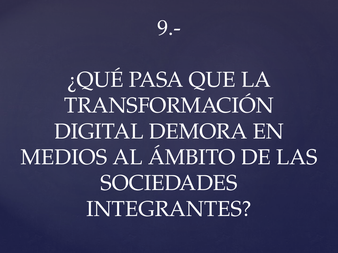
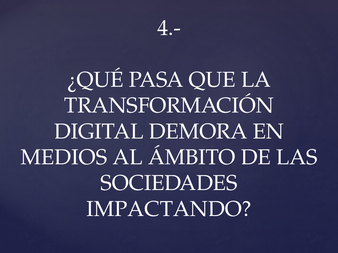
9.-: 9.- -> 4.- (169, 28)
INTEGRANTES: INTEGRANTES -> IMPACTANDO (169, 209)
